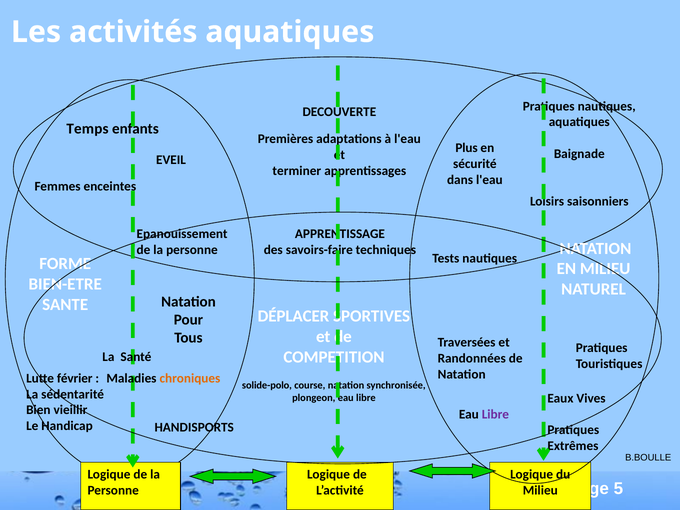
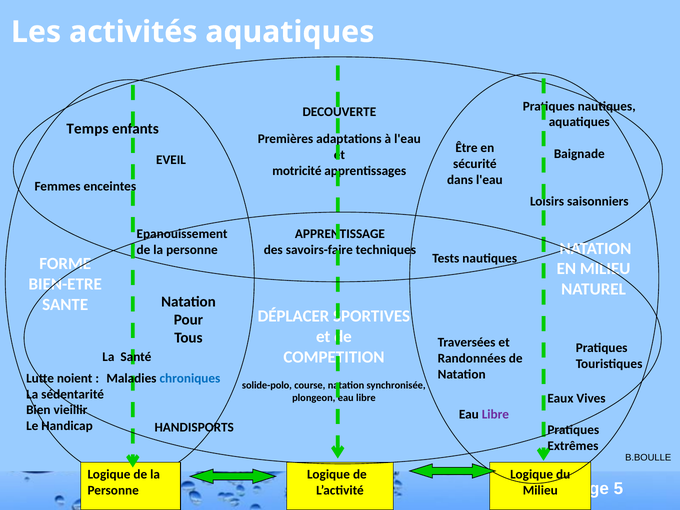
Plus: Plus -> Être (467, 148)
terminer: terminer -> motricité (297, 171)
février: février -> noient (75, 378)
chroniques colour: orange -> blue (190, 378)
